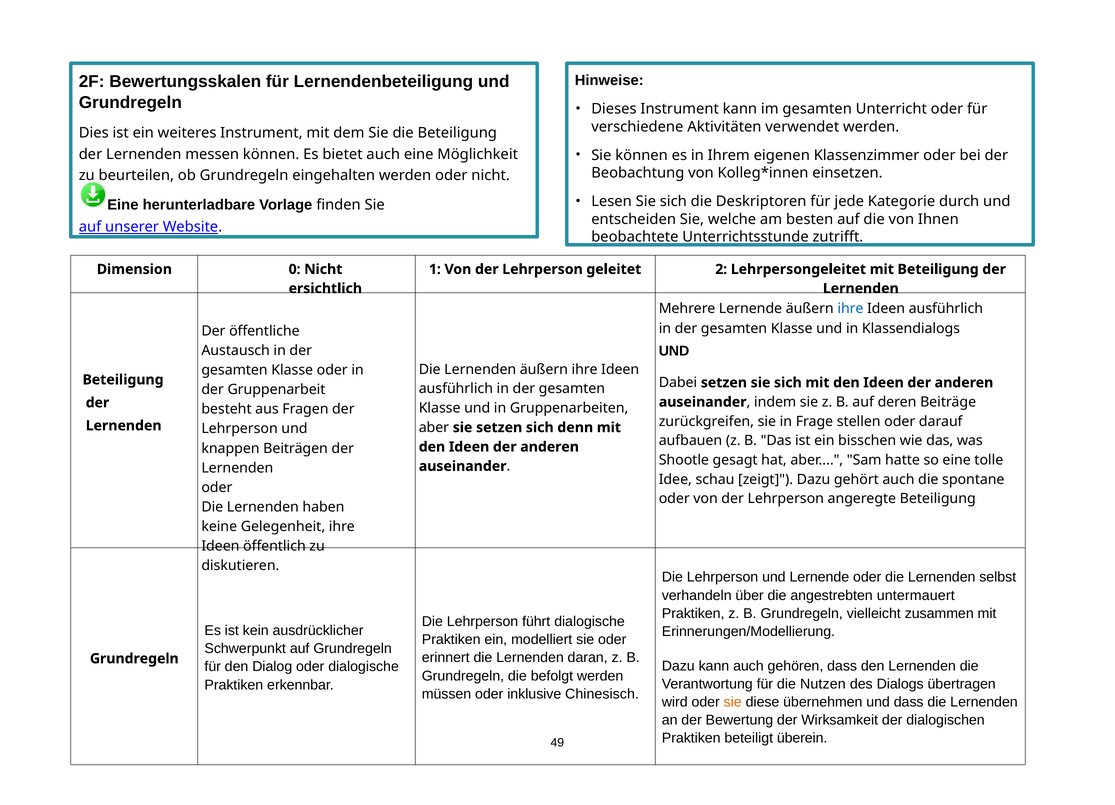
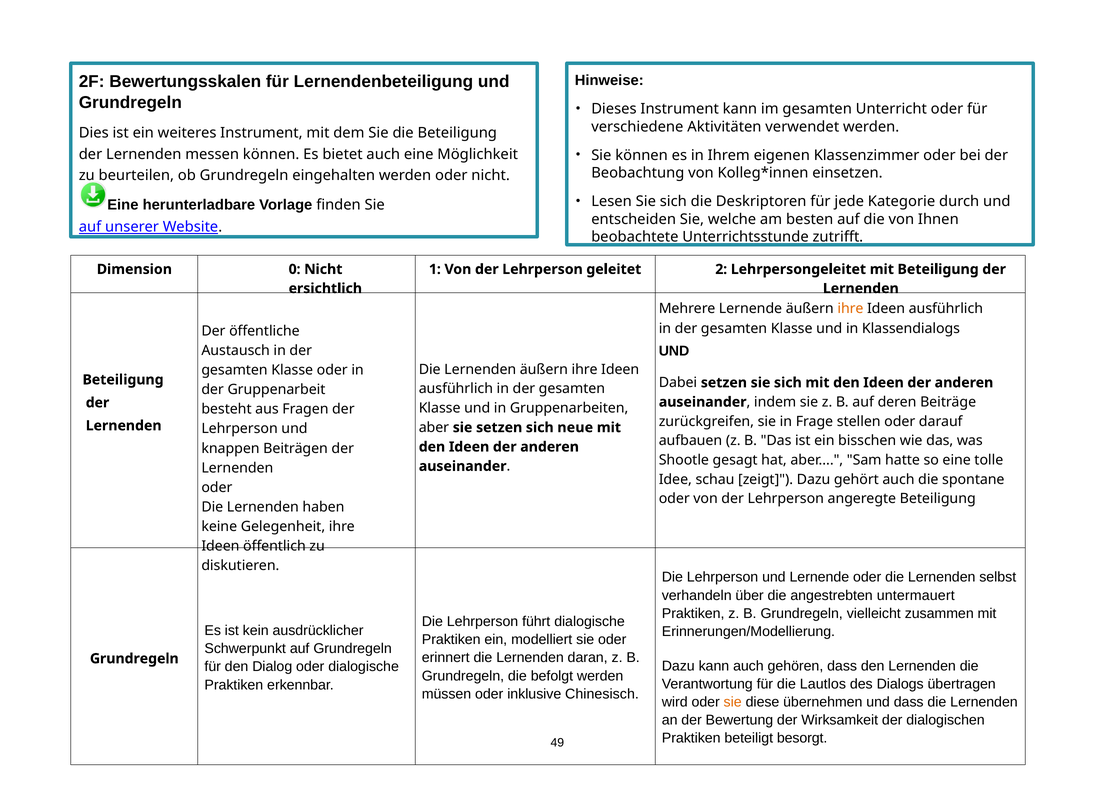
ihre colour: blue -> orange (850, 309)
denn: denn -> neue (575, 428)
Nutzen: Nutzen -> Lautlos (823, 685)
überein: überein -> besorgt (802, 739)
